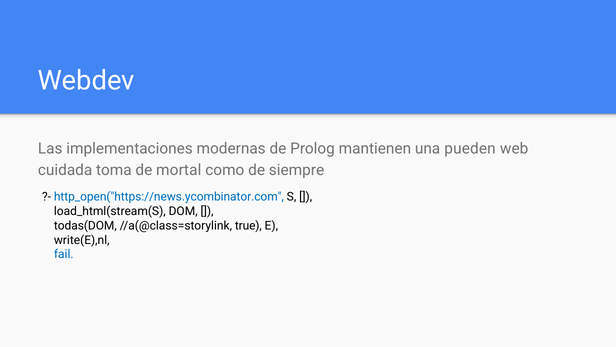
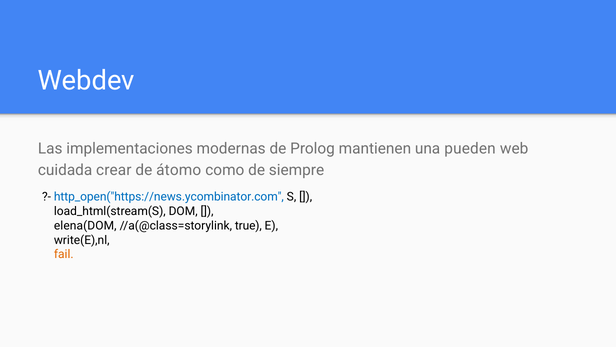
toma: toma -> crear (114, 170)
mortal: mortal -> átomo (179, 170)
todas(DOM: todas(DOM -> elena(DOM (85, 225)
fail colour: blue -> orange (64, 254)
